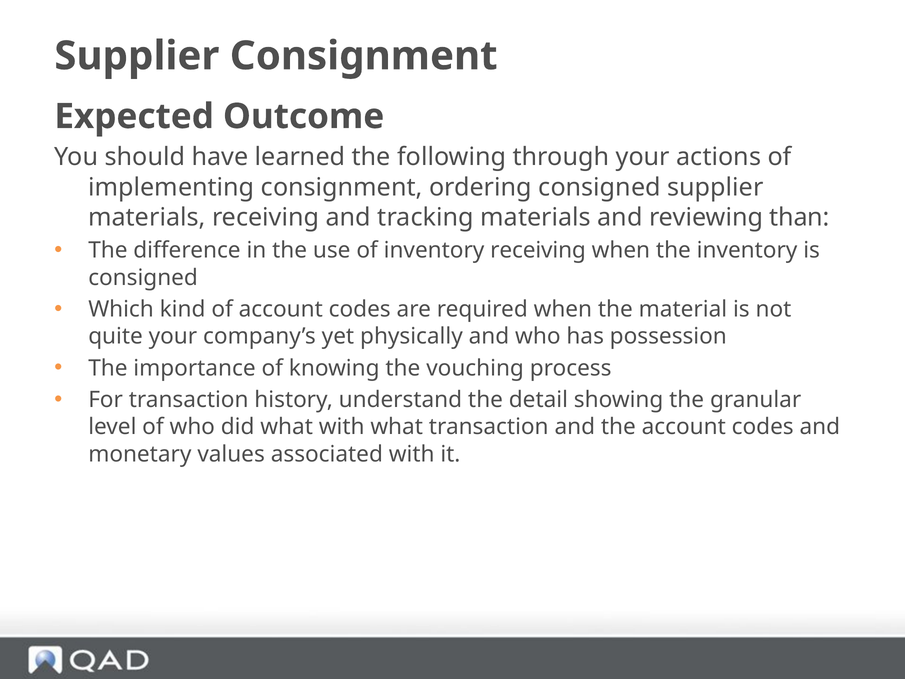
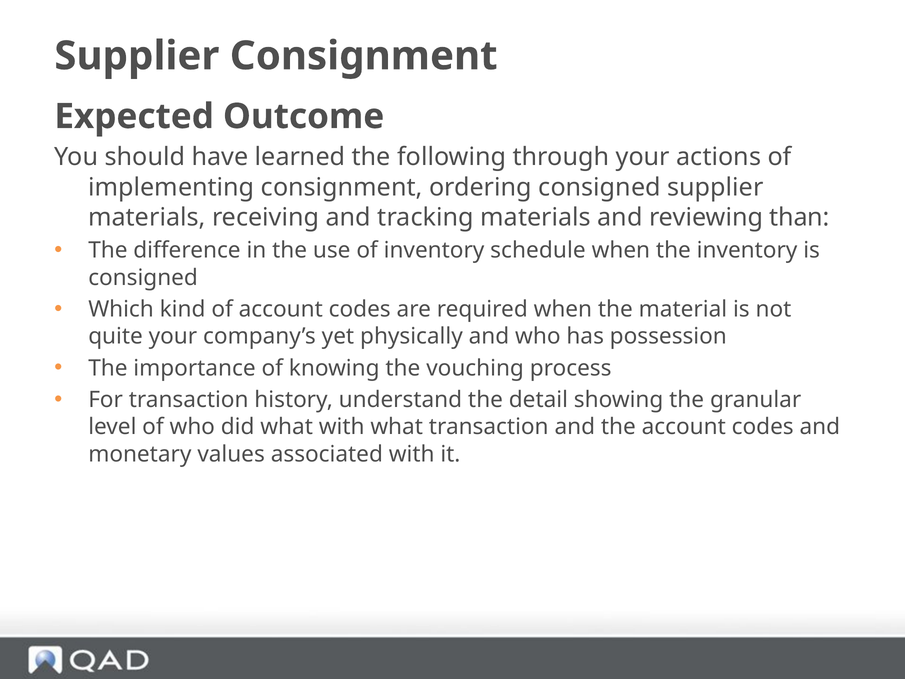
inventory receiving: receiving -> schedule (538, 250)
